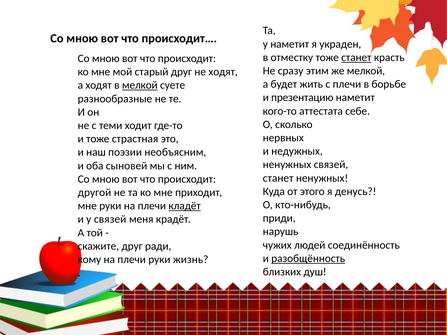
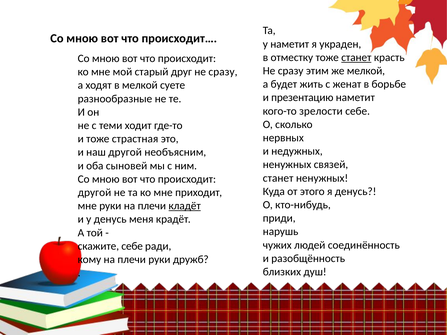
друг не ходят: ходят -> сразу (223, 72)
с плечи: плечи -> женат (347, 84)
мелкой underline: present -> none (140, 85)
аттестата: аттестата -> зрелости (321, 111)
наш поэзии: поэзии -> другой (125, 152)
у связей: связей -> денусь (110, 219)
скажите друг: друг -> себе (132, 246)
разобщённость underline: present -> none (308, 259)
жизнь: жизнь -> дружб (191, 260)
